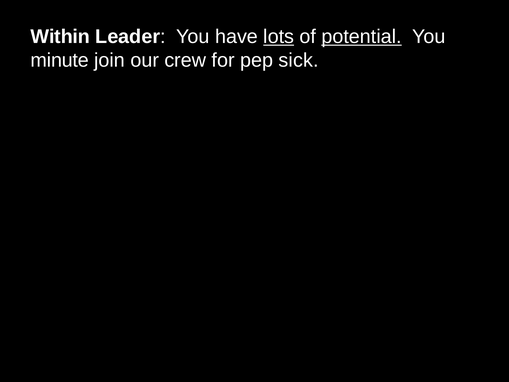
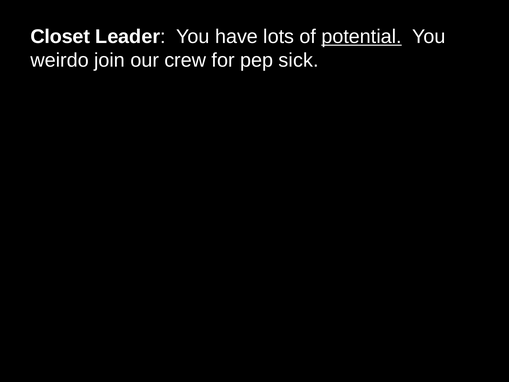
Within: Within -> Closet (60, 37)
lots underline: present -> none (279, 37)
minute: minute -> weirdo (60, 60)
